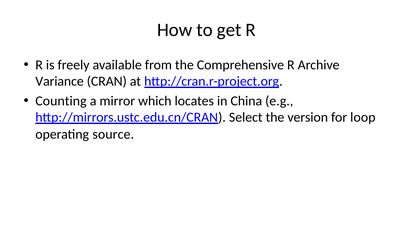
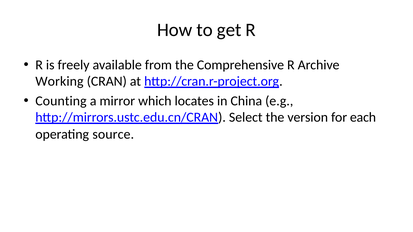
Variance: Variance -> Working (59, 82)
loop: loop -> each (363, 118)
